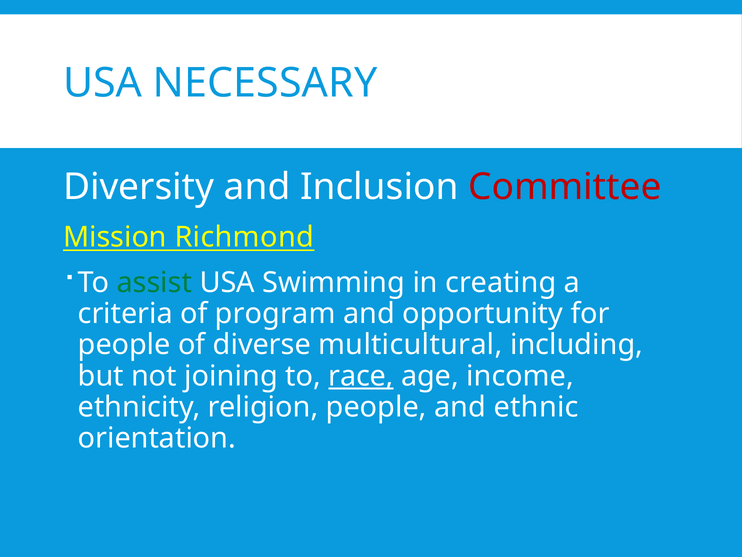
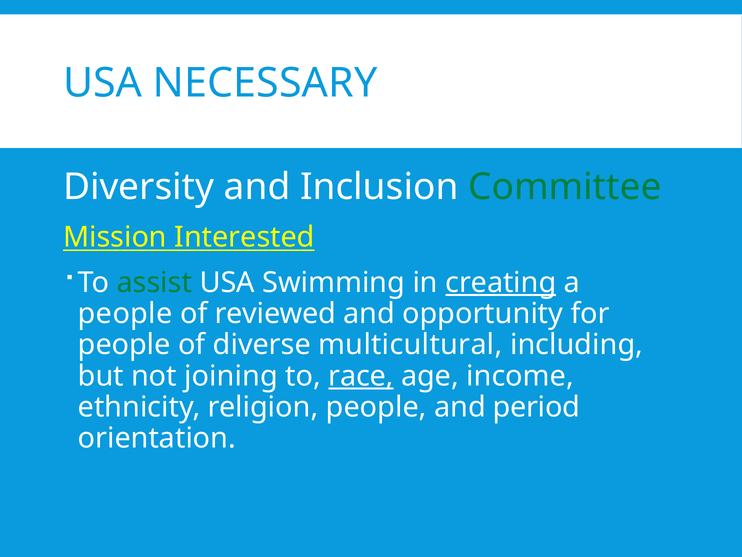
Committee colour: red -> green (565, 187)
Richmond: Richmond -> Interested (244, 237)
creating underline: none -> present (501, 282)
criteria: criteria -> people (125, 313)
program: program -> reviewed (275, 313)
ethnic: ethnic -> period (536, 407)
